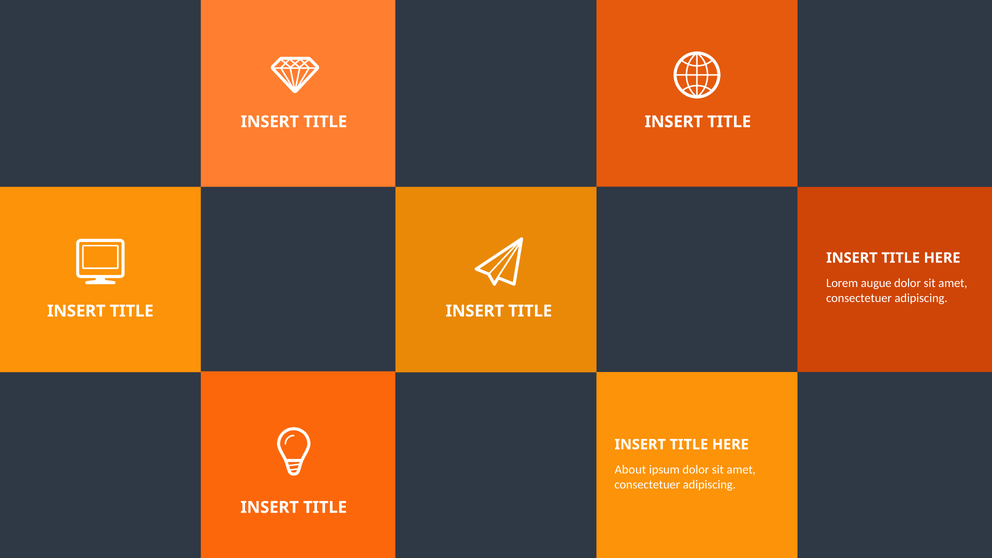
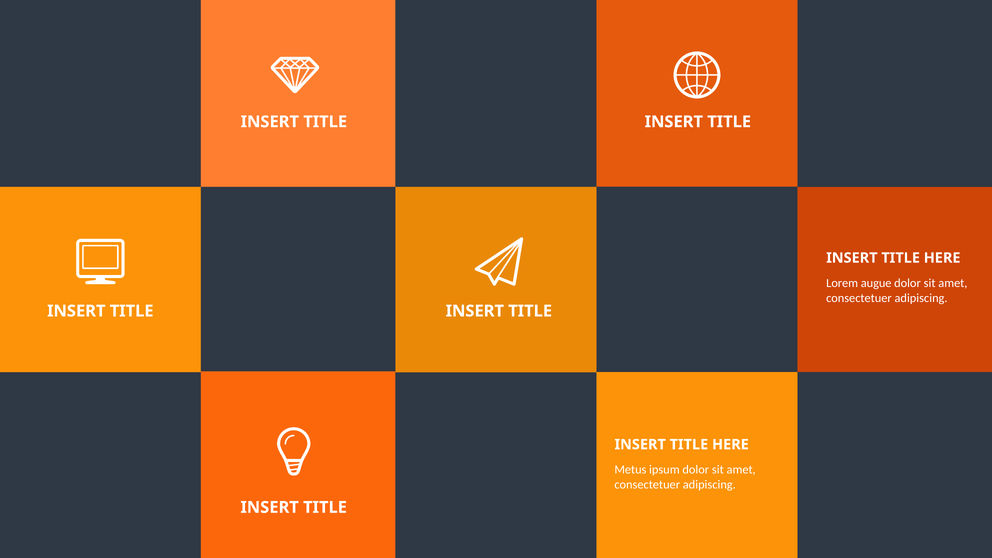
About: About -> Metus (630, 470)
